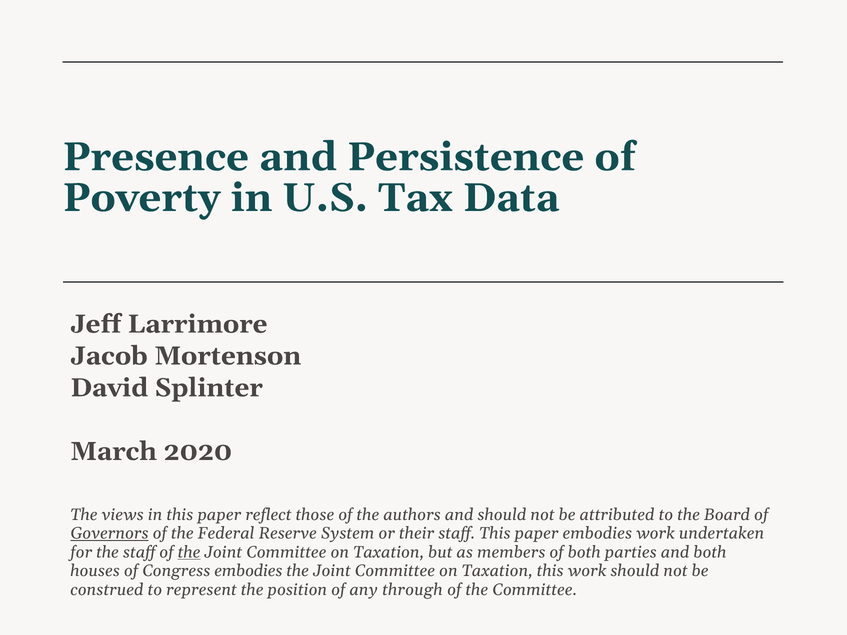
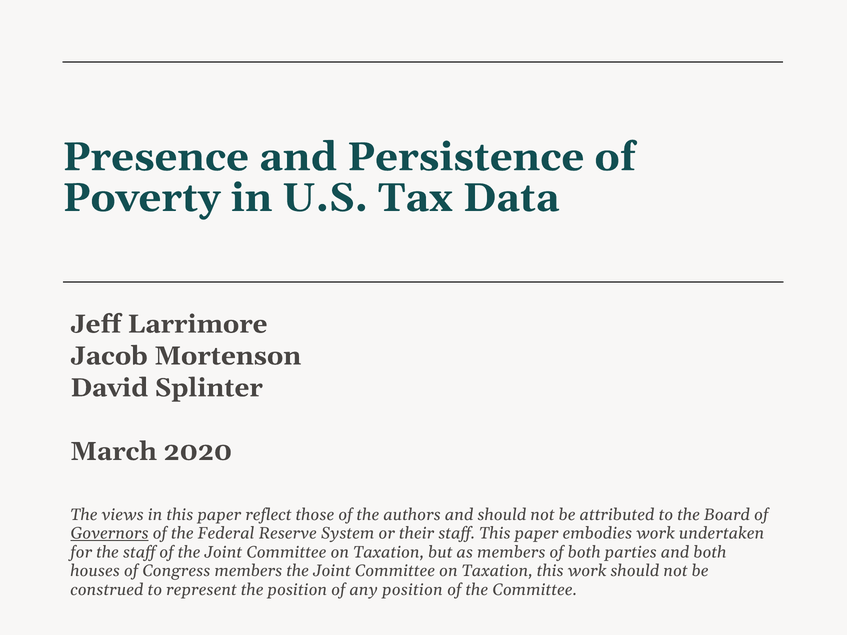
the underline: present -> none (189, 552)
Congress embodies: embodies -> members (248, 571)
any through: through -> position (412, 590)
